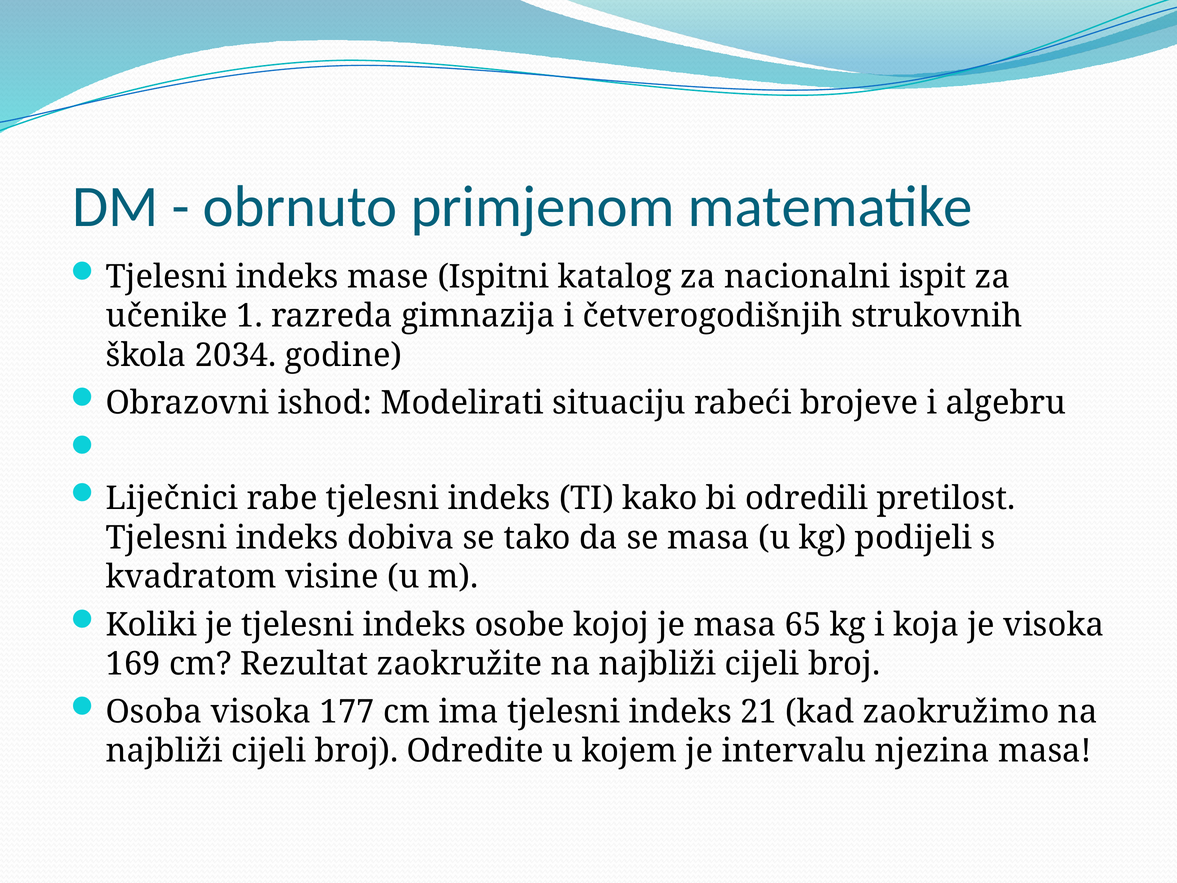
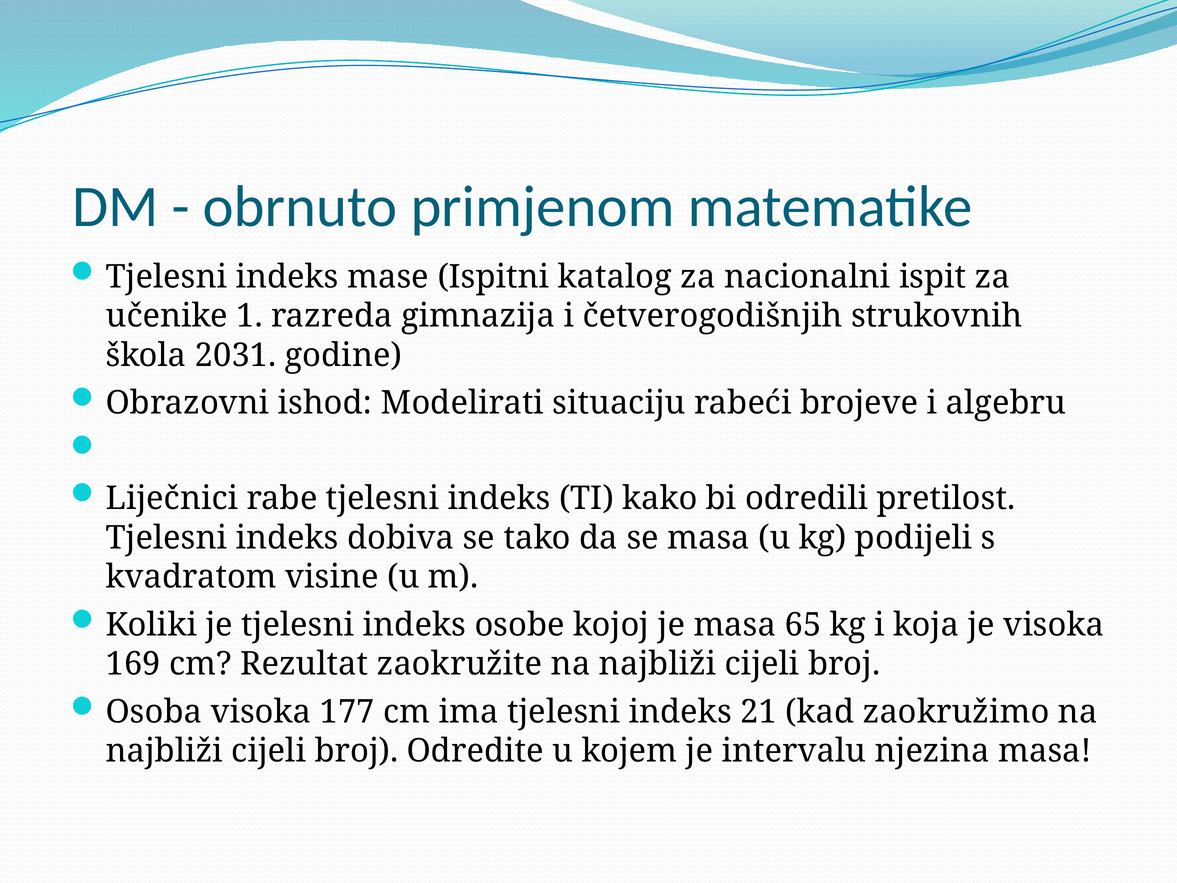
2034: 2034 -> 2031 (236, 355)
